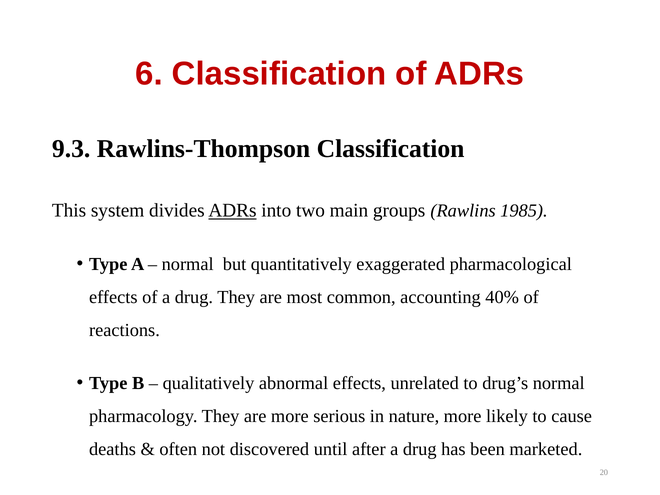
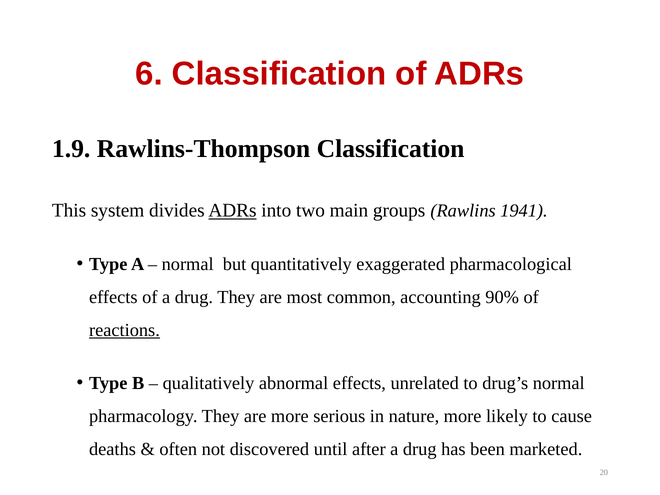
9.3: 9.3 -> 1.9 (71, 149)
1985: 1985 -> 1941 (524, 211)
40%: 40% -> 90% (502, 297)
reactions underline: none -> present (124, 330)
